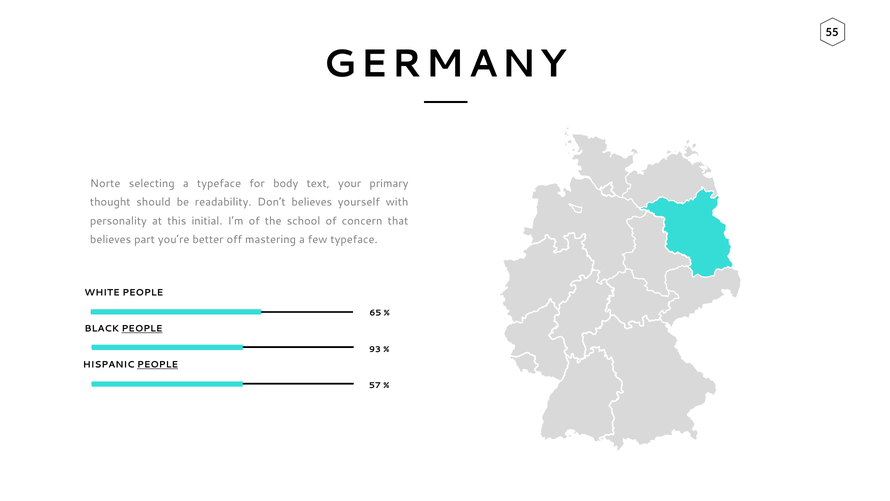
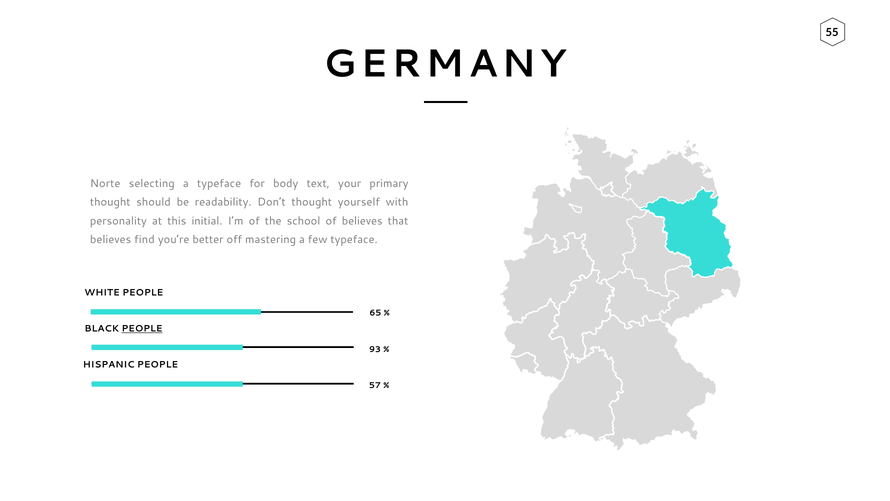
Don’t believes: believes -> thought (312, 202)
of concern: concern -> believes (362, 221)
part: part -> find (144, 240)
PEOPLE underline: present -> none (158, 365)
